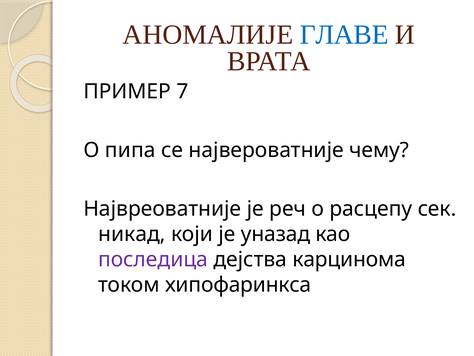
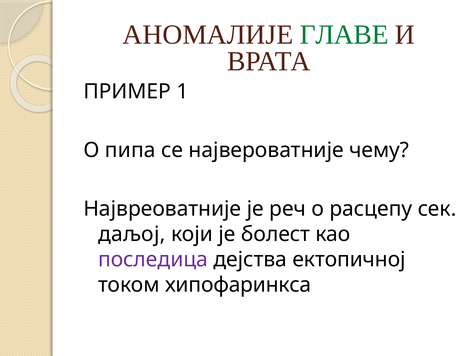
ГЛАВЕ colour: blue -> green (344, 35)
7: 7 -> 1 (183, 92)
никад: никад -> даљој (132, 234)
уназад: уназад -> болест (275, 234)
карцинома: карцинома -> ектопичној (349, 259)
